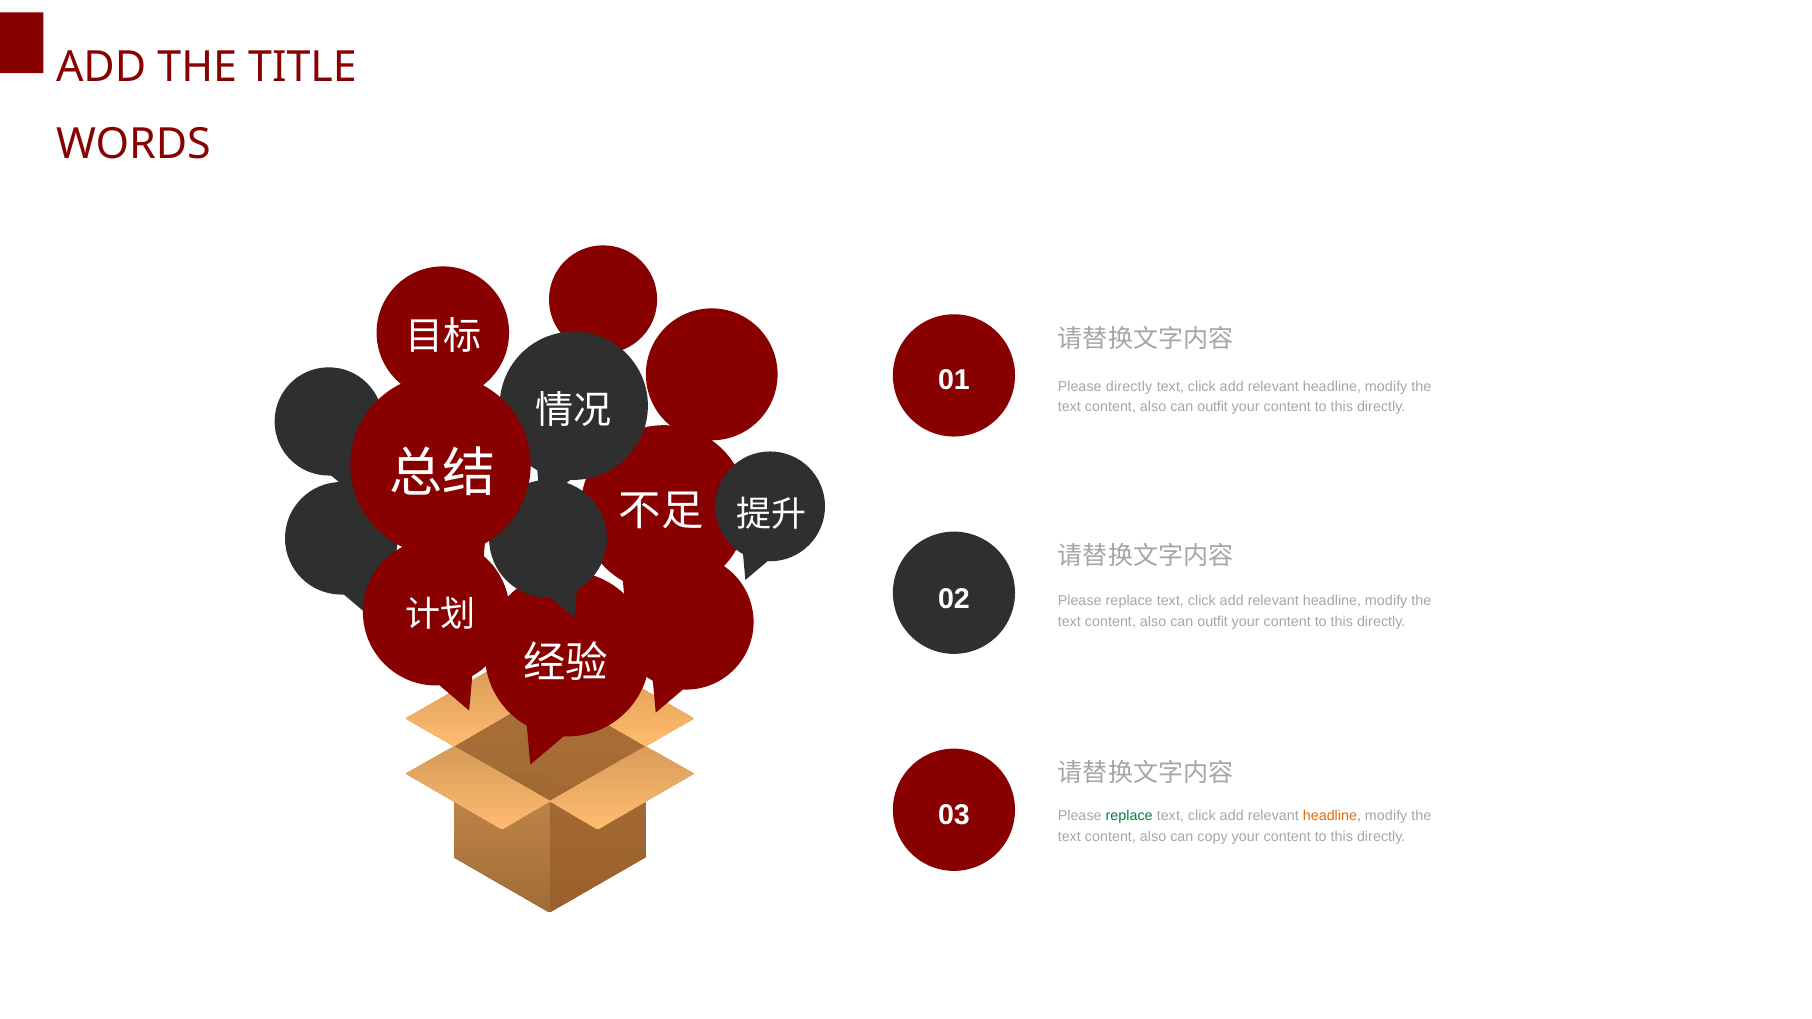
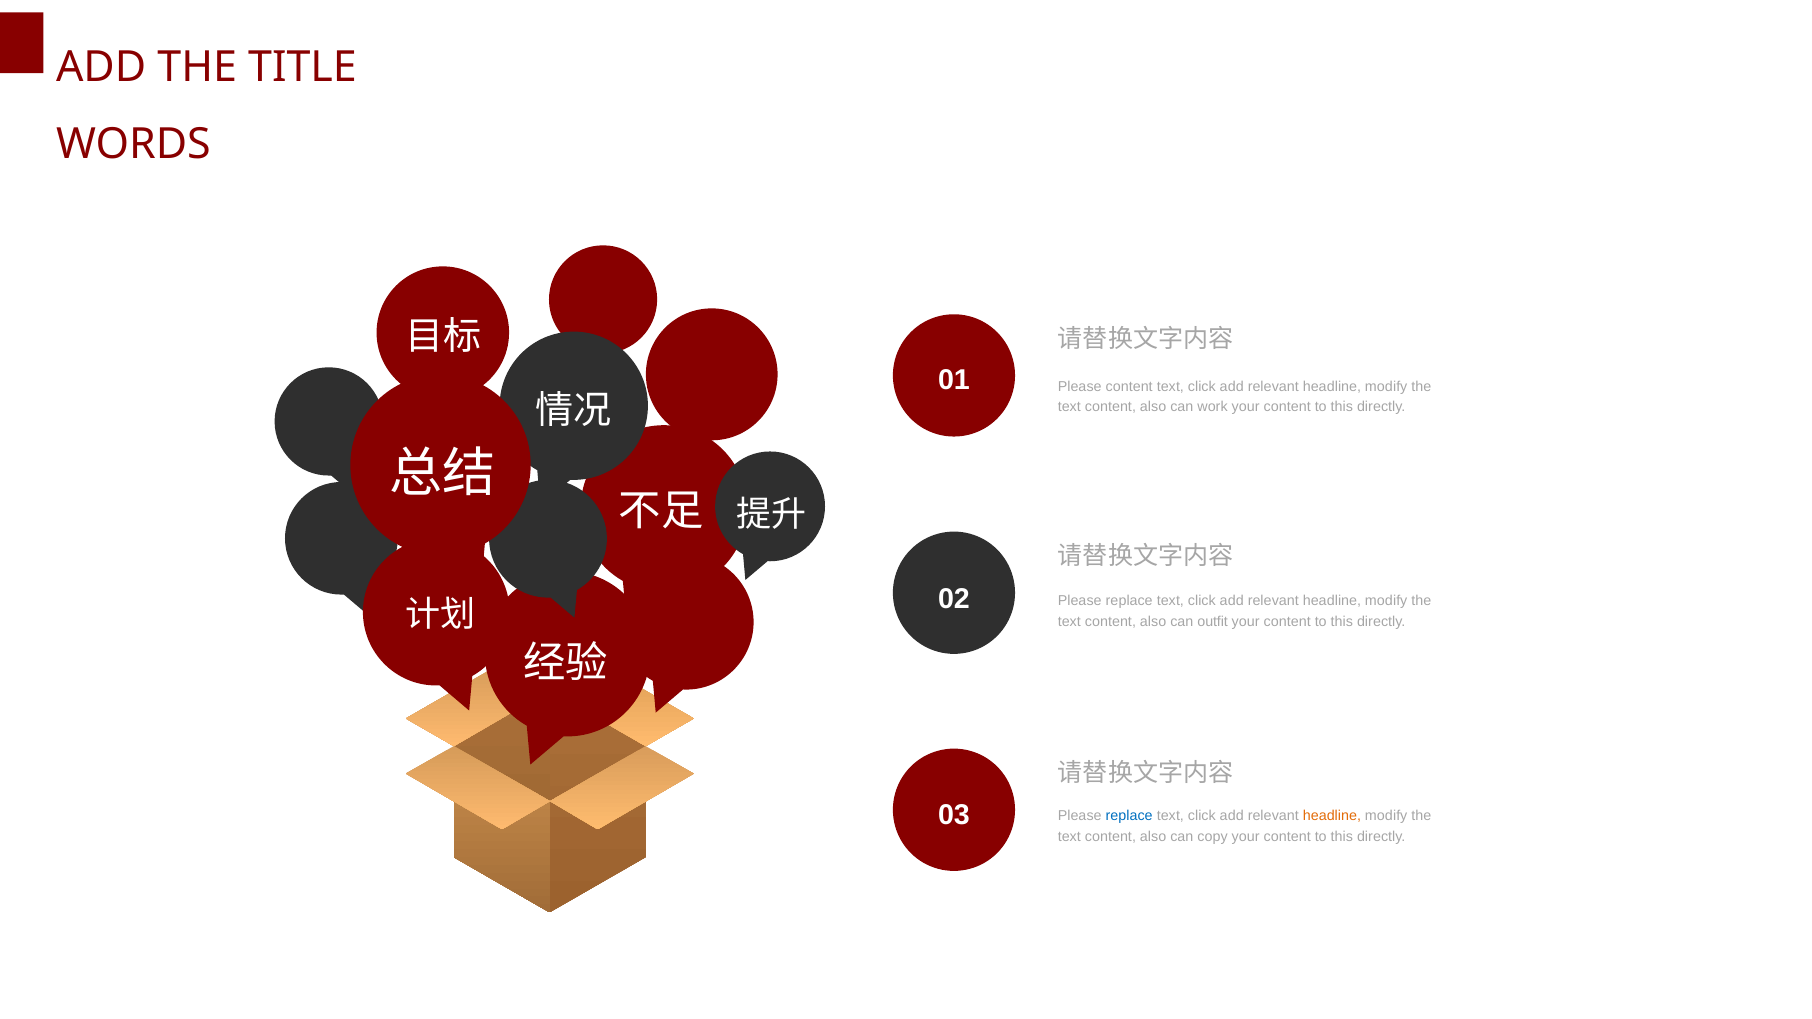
Please directly: directly -> content (1129, 387)
outfit: outfit -> work (1213, 407)
replace colour: green -> blue (1129, 816)
